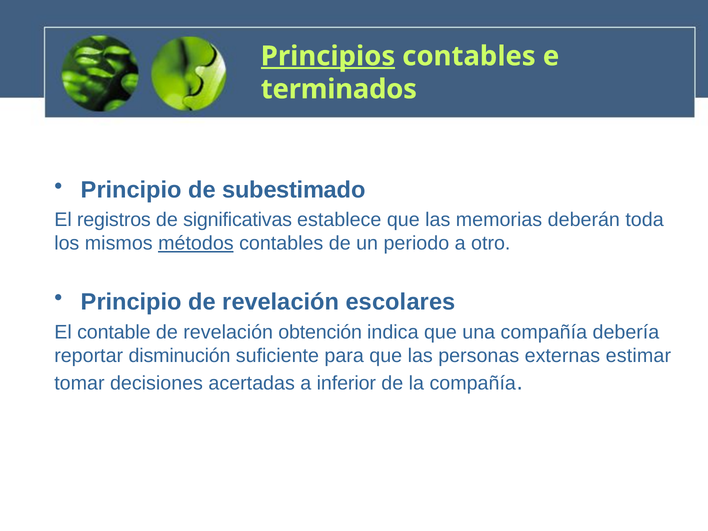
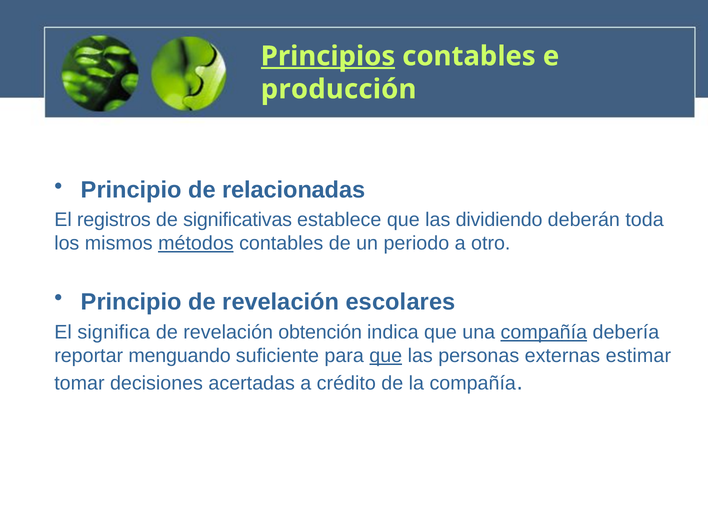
terminados: terminados -> producción (339, 89)
subestimado: subestimado -> relacionadas (294, 190)
memorias: memorias -> dividiendo (499, 220)
contable: contable -> significa (114, 332)
compañía underline: none -> present (544, 332)
disminución: disminución -> menguando (180, 356)
que underline: none -> present (386, 356)
inferior: inferior -> crédito (346, 383)
